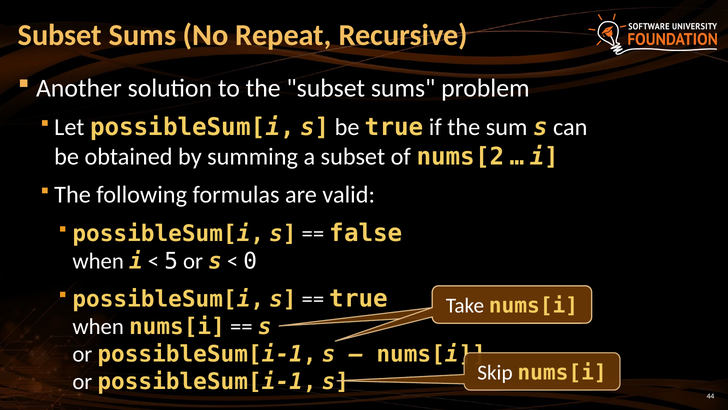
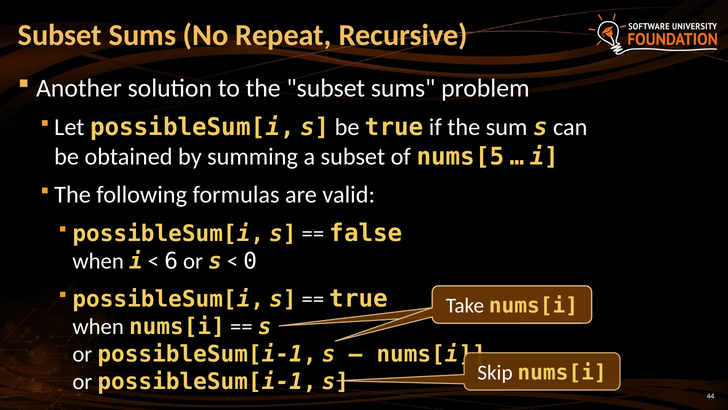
nums[2: nums[2 -> nums[5 (460, 156)
5: 5 -> 6 (171, 261)
